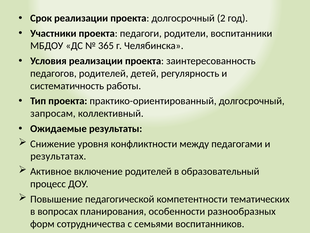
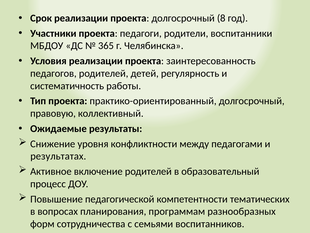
2: 2 -> 8 (221, 18)
запросам: запросам -> правовую (53, 113)
особенности: особенности -> программам (177, 211)
